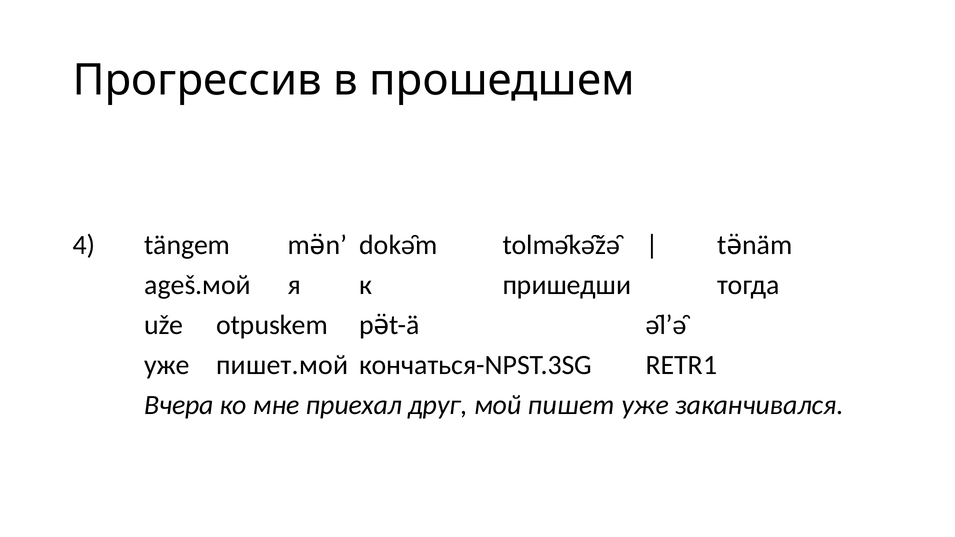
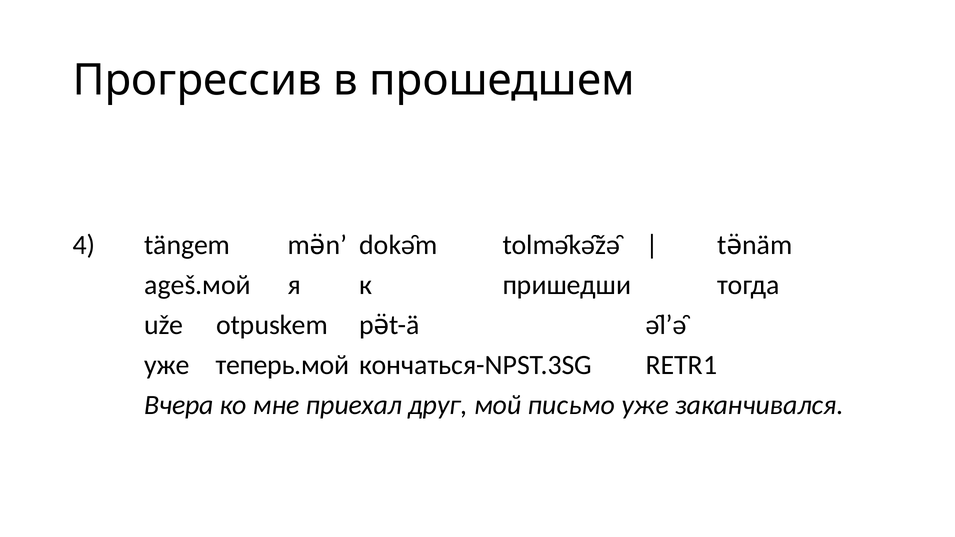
пишет.мой: пишет.мой -> теперь.мой (282, 365)
пишет: пишет -> письмо (571, 405)
